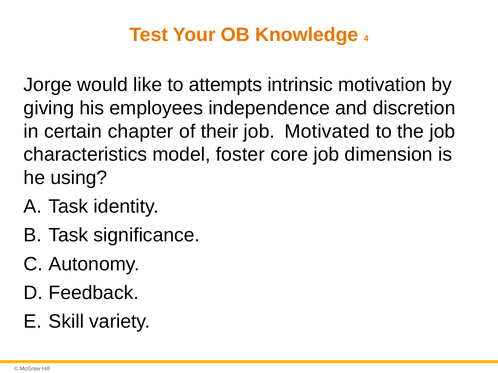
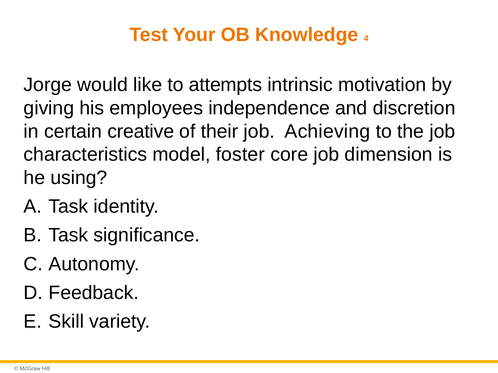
chapter: chapter -> creative (141, 131)
Motivated: Motivated -> Achieving (327, 131)
